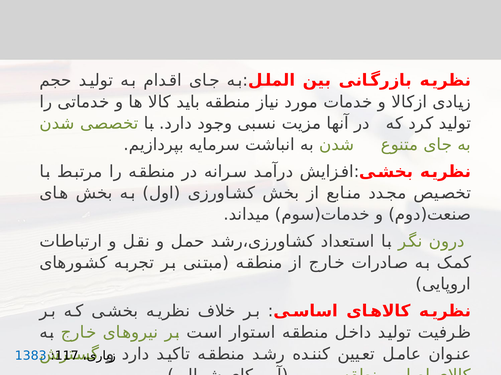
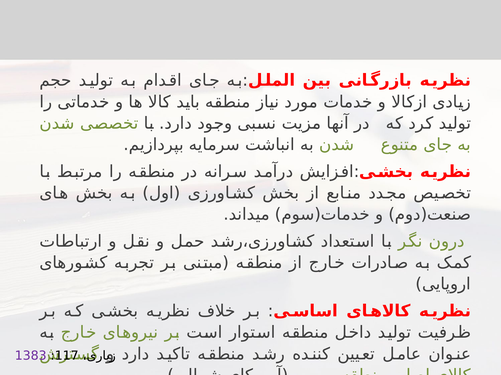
1383 colour: blue -> purple (31, 357)
